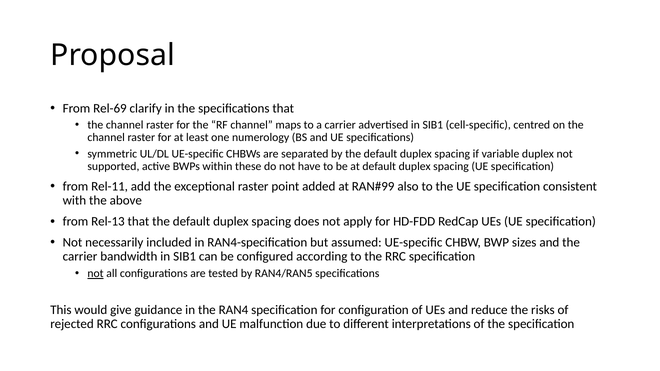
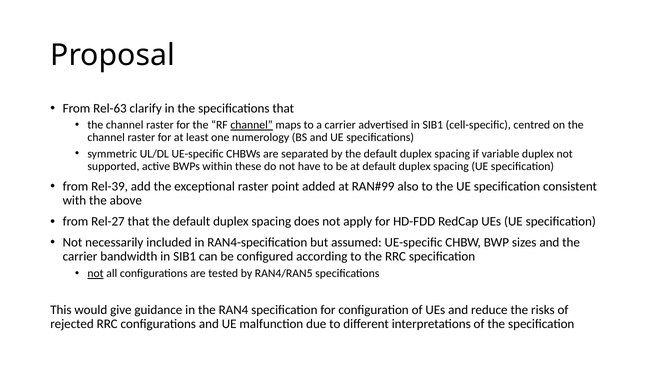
Rel-69: Rel-69 -> Rel-63 (110, 108)
channel underline: none -> present (252, 125)
Rel-11: Rel-11 -> Rel-39 (110, 187)
Rel-13: Rel-13 -> Rel-27 (108, 222)
